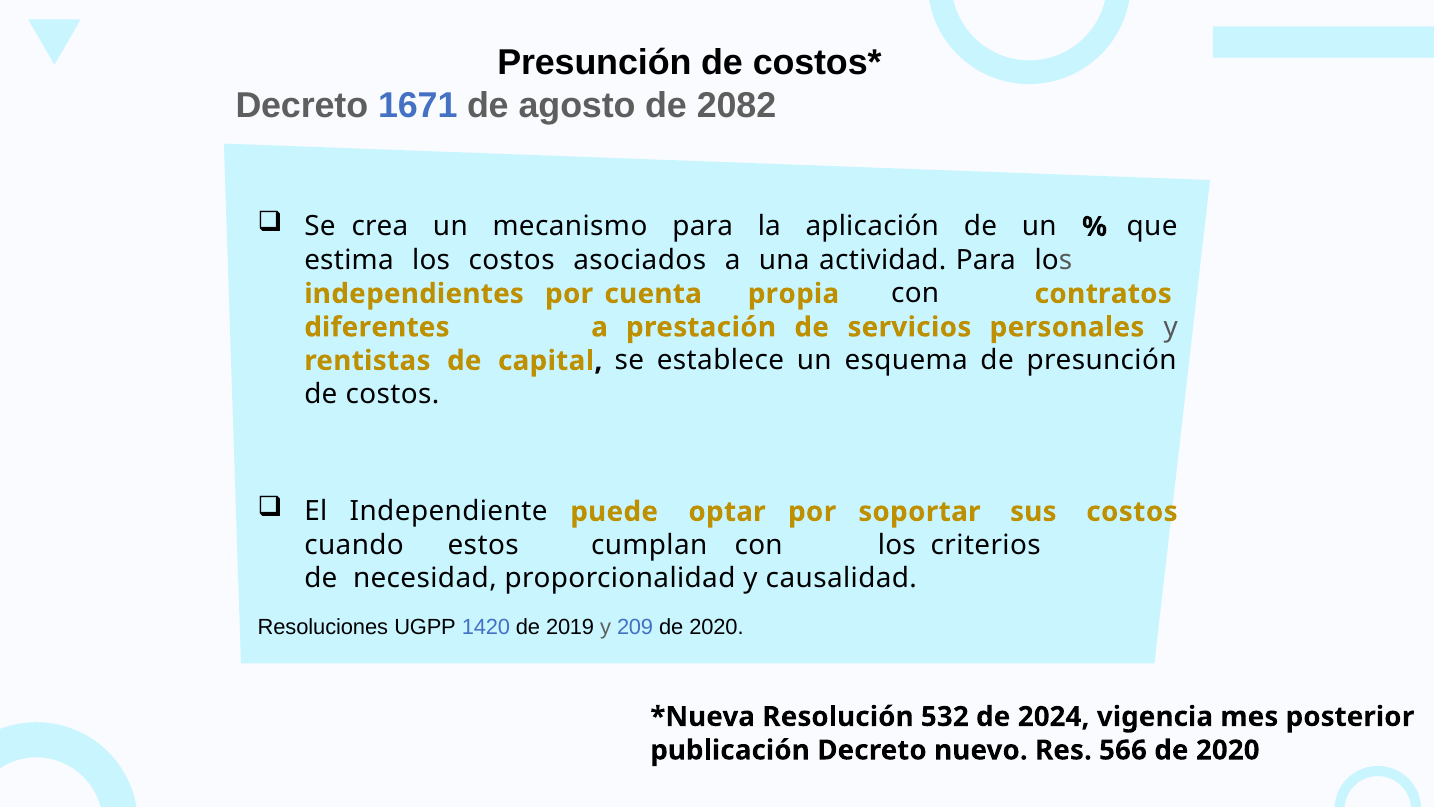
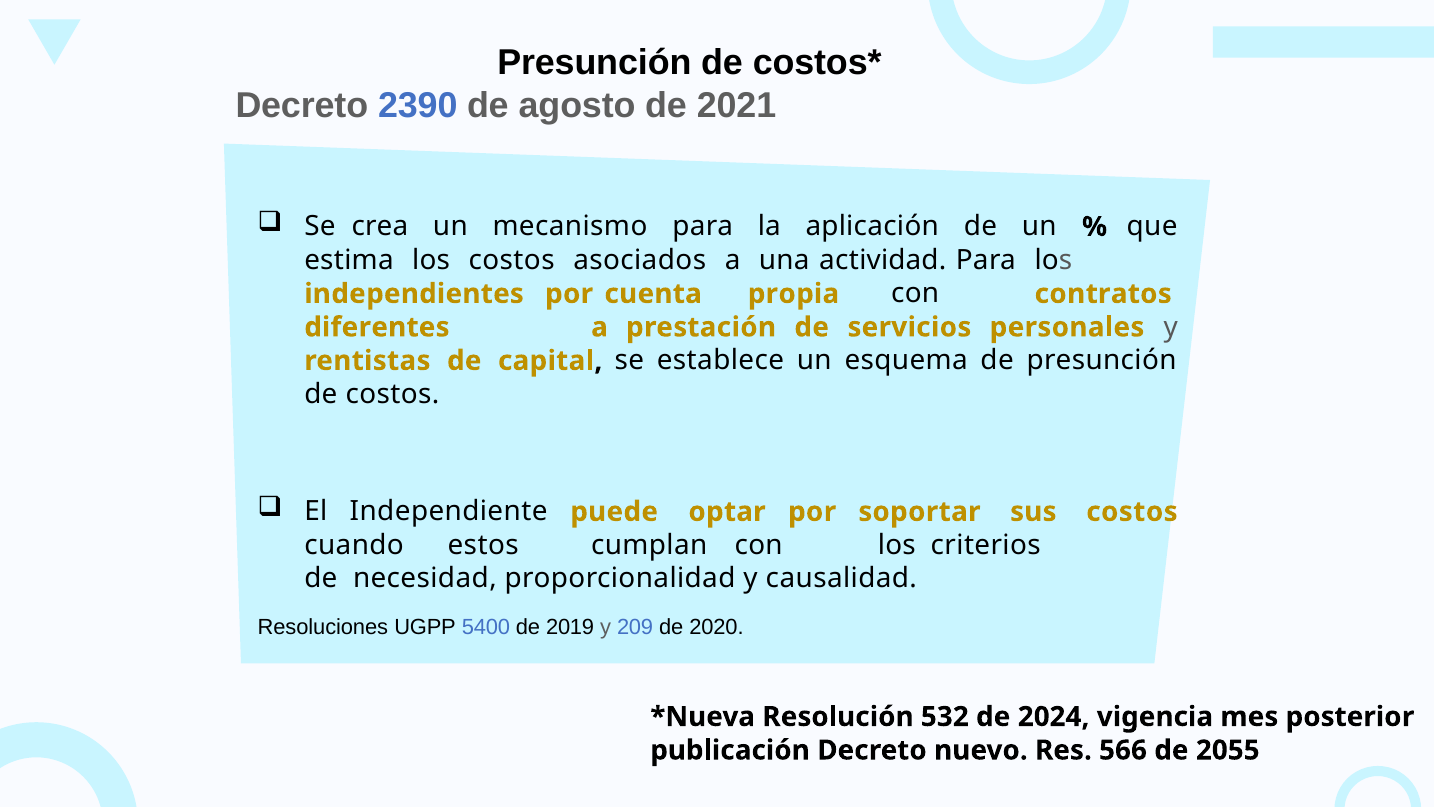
1671: 1671 -> 2390 (418, 106)
2082: 2082 -> 2021 (737, 106)
1420: 1420 -> 5400 (486, 627)
566 de 2020: 2020 -> 2055 (1228, 750)
